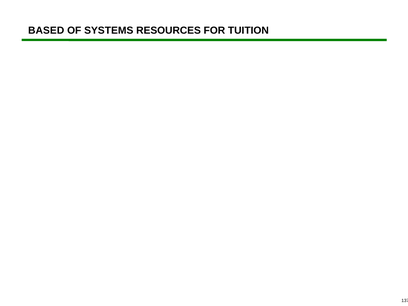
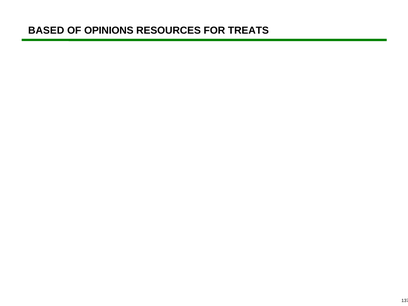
SYSTEMS: SYSTEMS -> OPINIONS (109, 30)
TUITION: TUITION -> TREATS (248, 30)
